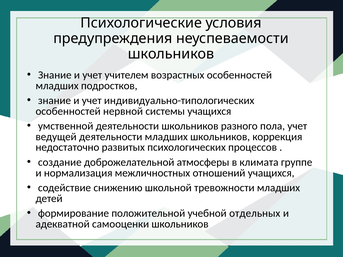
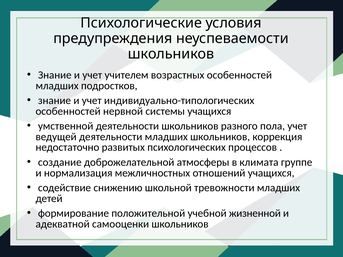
отдельных: отдельных -> жизненной (255, 214)
